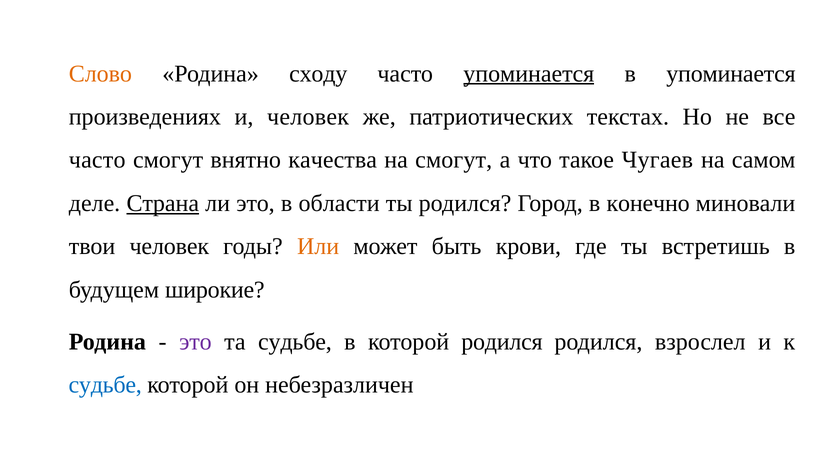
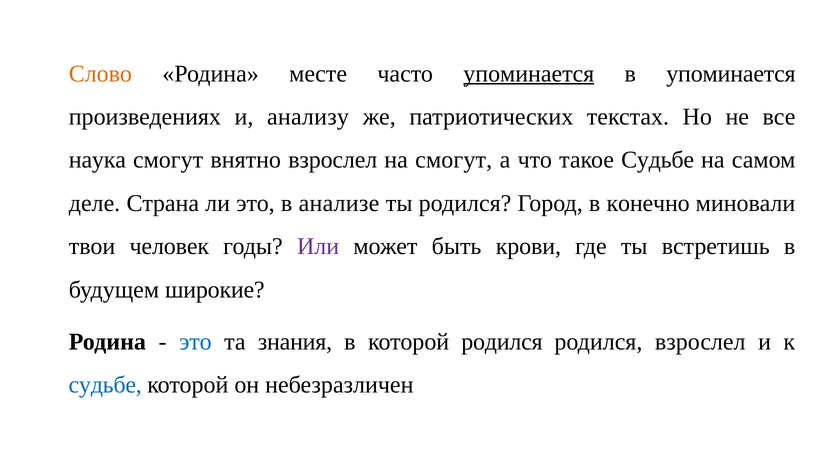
сходу: сходу -> месте (318, 74)
и человек: человек -> анализу (308, 117)
часто: часто -> наука (97, 160)
внятно качества: качества -> взрослел (333, 160)
такое Чугаев: Чугаев -> Судьбе (658, 160)
Страна underline: present -> none (163, 204)
области: области -> анализе (339, 204)
Или colour: orange -> purple (318, 247)
это colour: purple -> blue (195, 342)
та судьбе: судьбе -> знания (295, 342)
